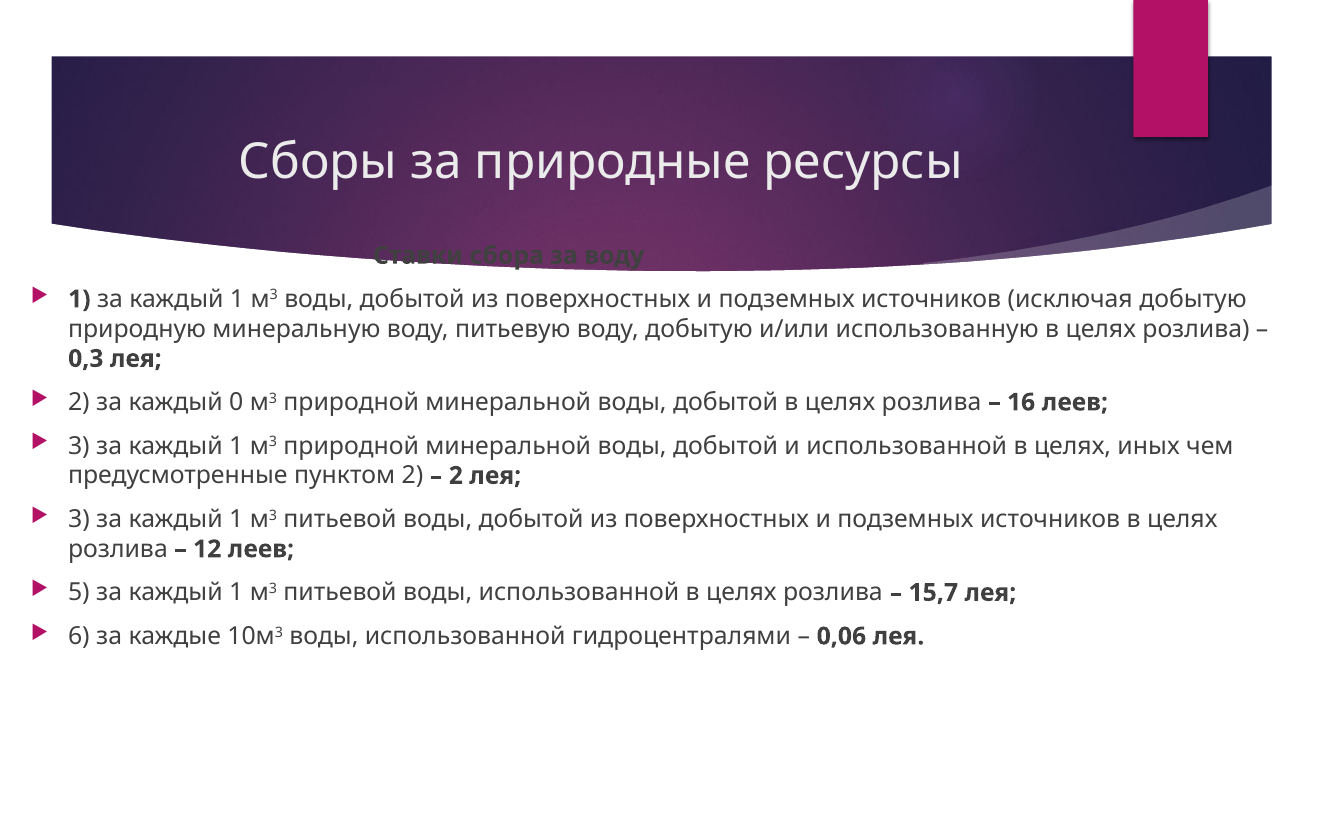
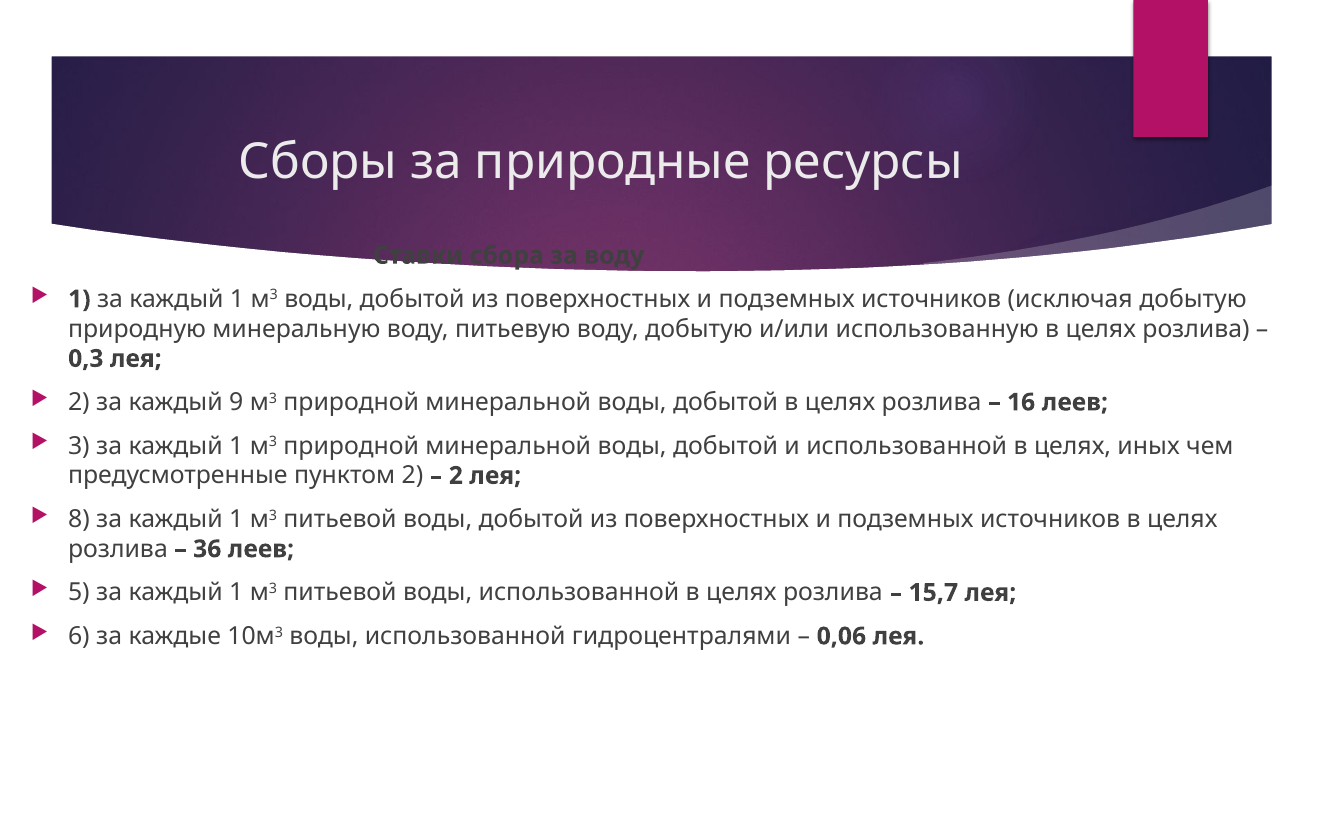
0: 0 -> 9 (236, 402)
3: 3 -> 8 (79, 519)
12: 12 -> 36 (207, 549)
